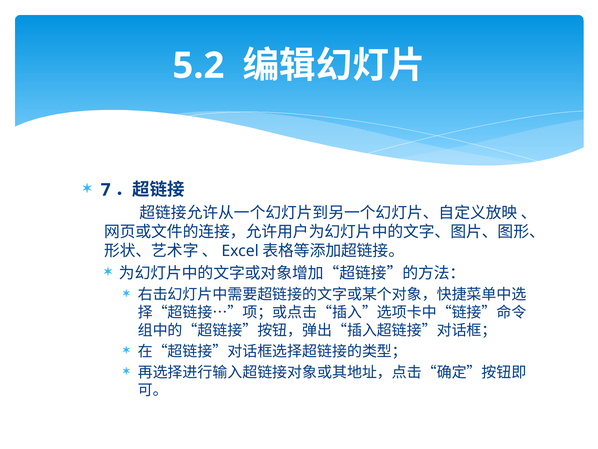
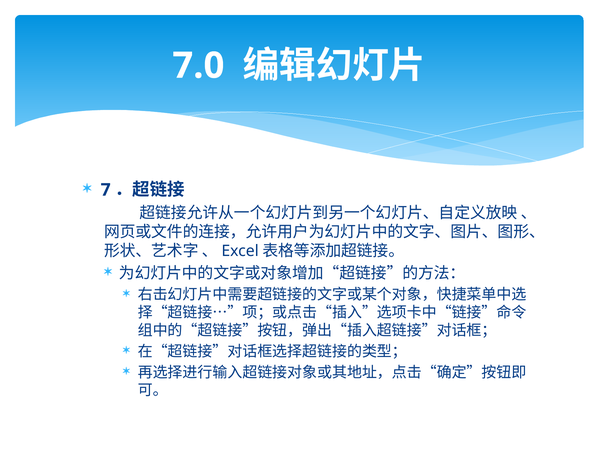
5.2: 5.2 -> 7.0 (198, 66)
